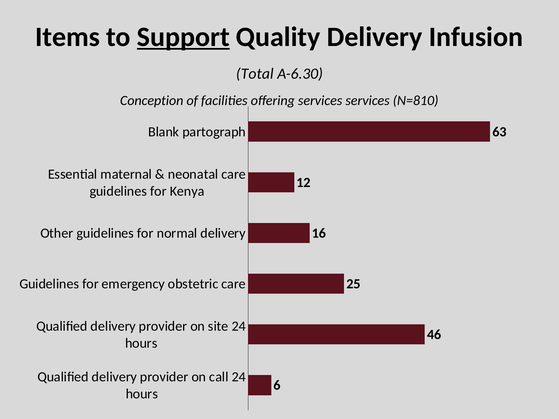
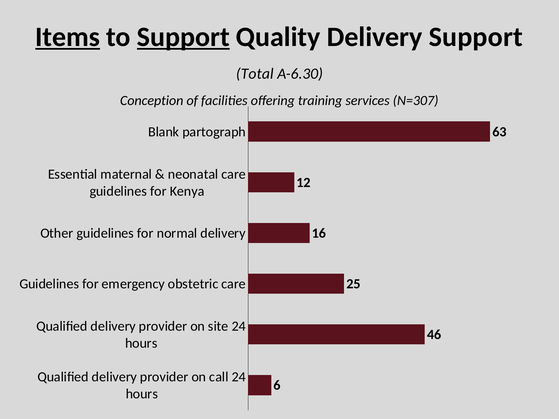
Items underline: none -> present (68, 37)
Delivery Infusion: Infusion -> Support (476, 37)
offering services: services -> training (320, 101)
N=810: N=810 -> N=307 (416, 101)
